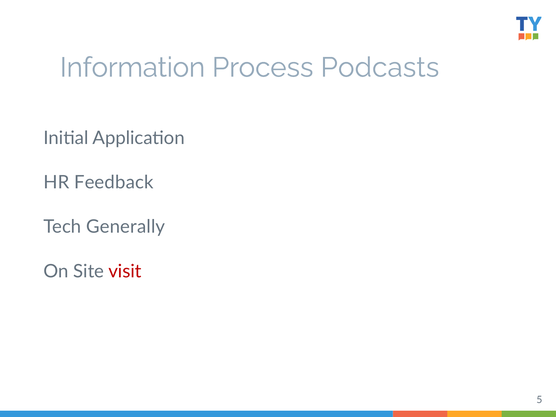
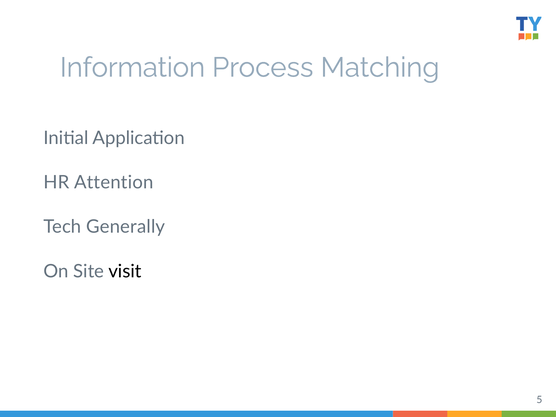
Podcasts: Podcasts -> Matching (380, 67)
Feedback: Feedback -> Attention (114, 182)
visit colour: red -> black (125, 271)
